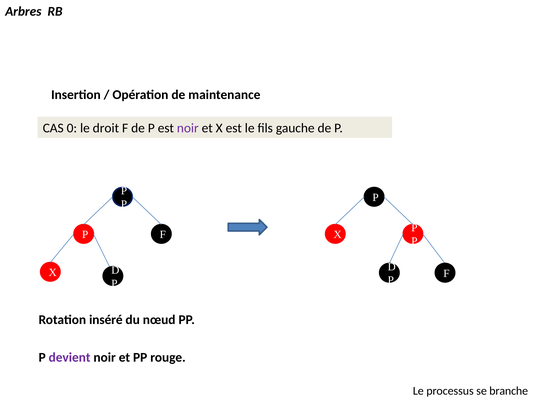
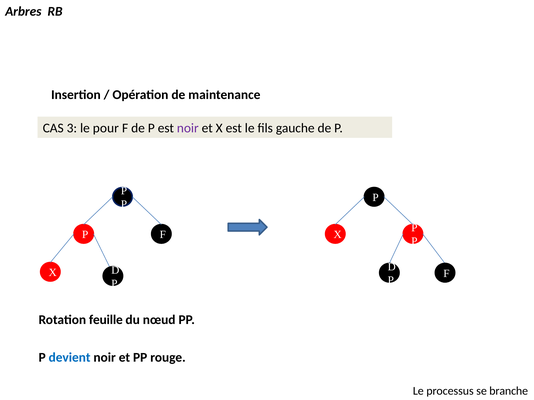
0: 0 -> 3 (72, 128)
droit: droit -> pour (106, 128)
inséré: inséré -> feuille (106, 320)
devient colour: purple -> blue (70, 358)
